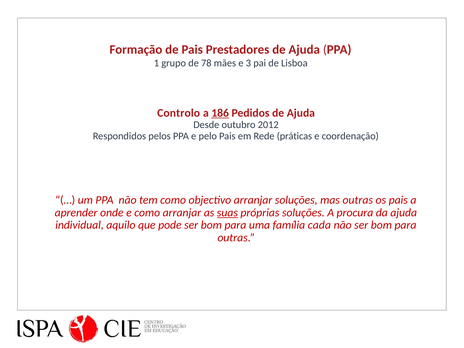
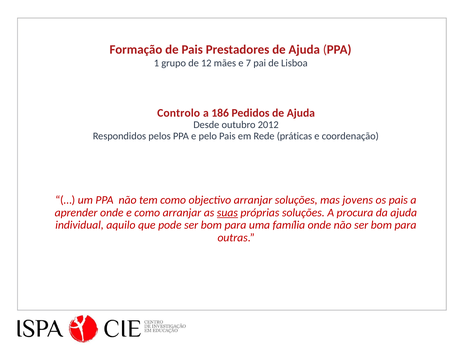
78: 78 -> 12 (206, 63)
3: 3 -> 7 (248, 63)
186 underline: present -> none (220, 113)
mas outras: outras -> jovens (358, 200)
família cada: cada -> onde (319, 225)
